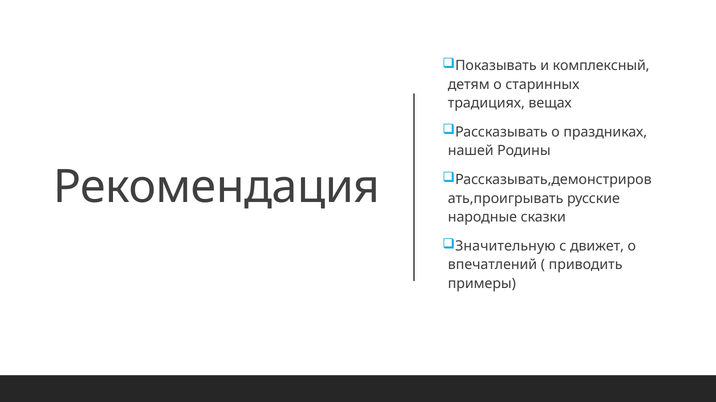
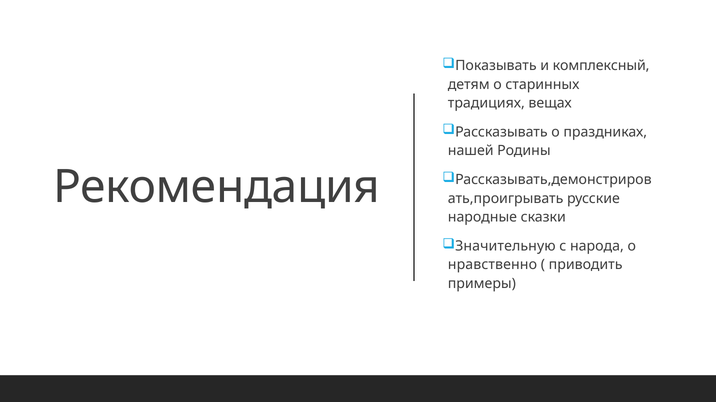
движет: движет -> народа (597, 247)
впечатлений: впечатлений -> нравственно (492, 265)
